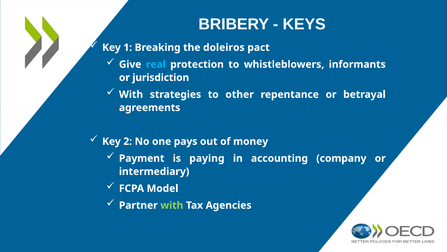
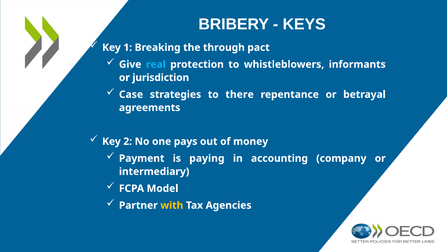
doleiros: doleiros -> through (224, 47)
With: With -> Case (131, 94)
other: other -> there (240, 94)
with colour: light green -> yellow (172, 205)
